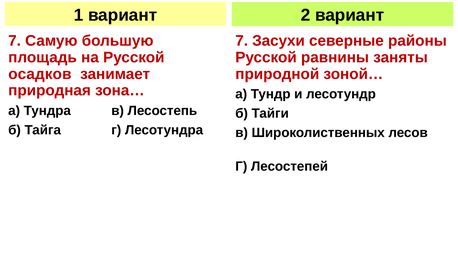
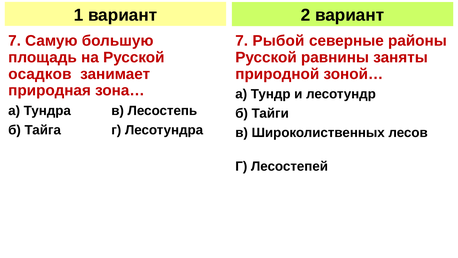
Засухи: Засухи -> Рыбой (278, 41)
